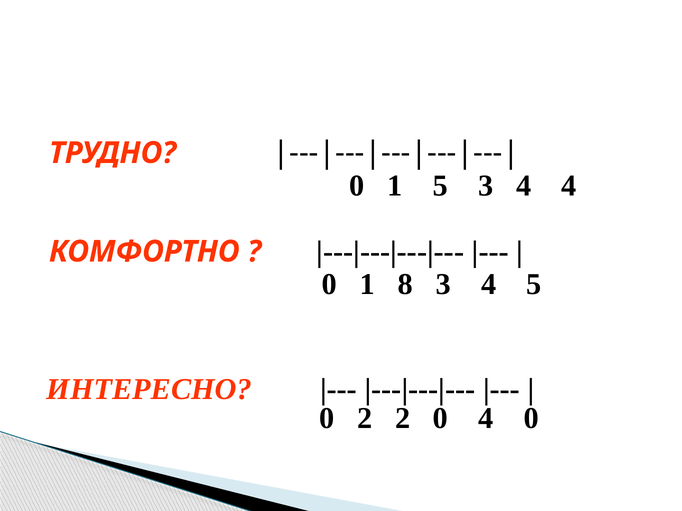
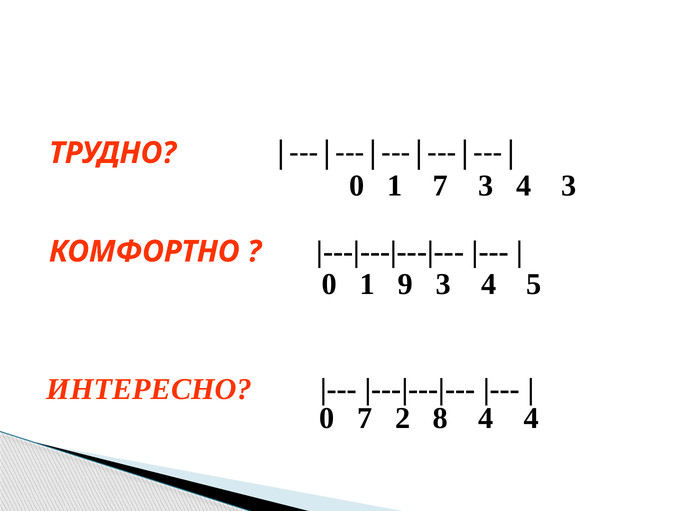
1 5: 5 -> 7 (440, 186)
4 4: 4 -> 3 (569, 186)
8: 8 -> 9 (405, 285)
0 2: 2 -> 7 (365, 419)
2 0: 0 -> 8 (441, 419)
4 0: 0 -> 4 (531, 419)
